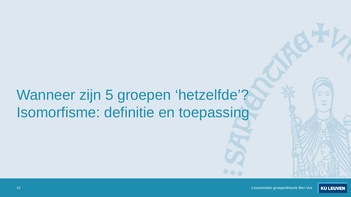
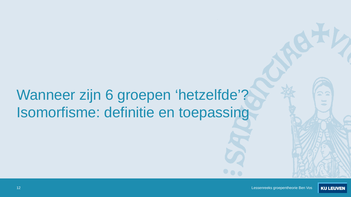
5: 5 -> 6 (109, 95)
